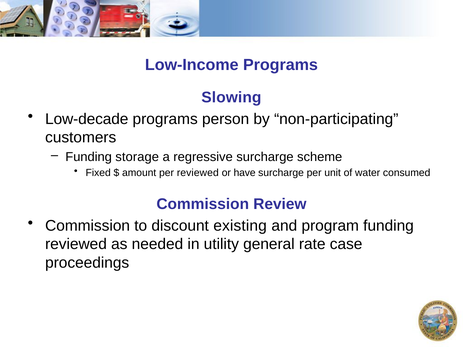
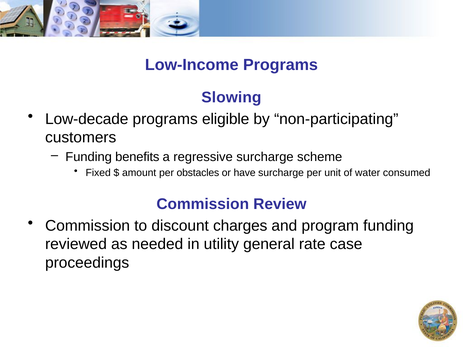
person: person -> eligible (226, 119)
storage: storage -> benefits (137, 157)
per reviewed: reviewed -> obstacles (198, 173)
existing: existing -> charges (240, 226)
